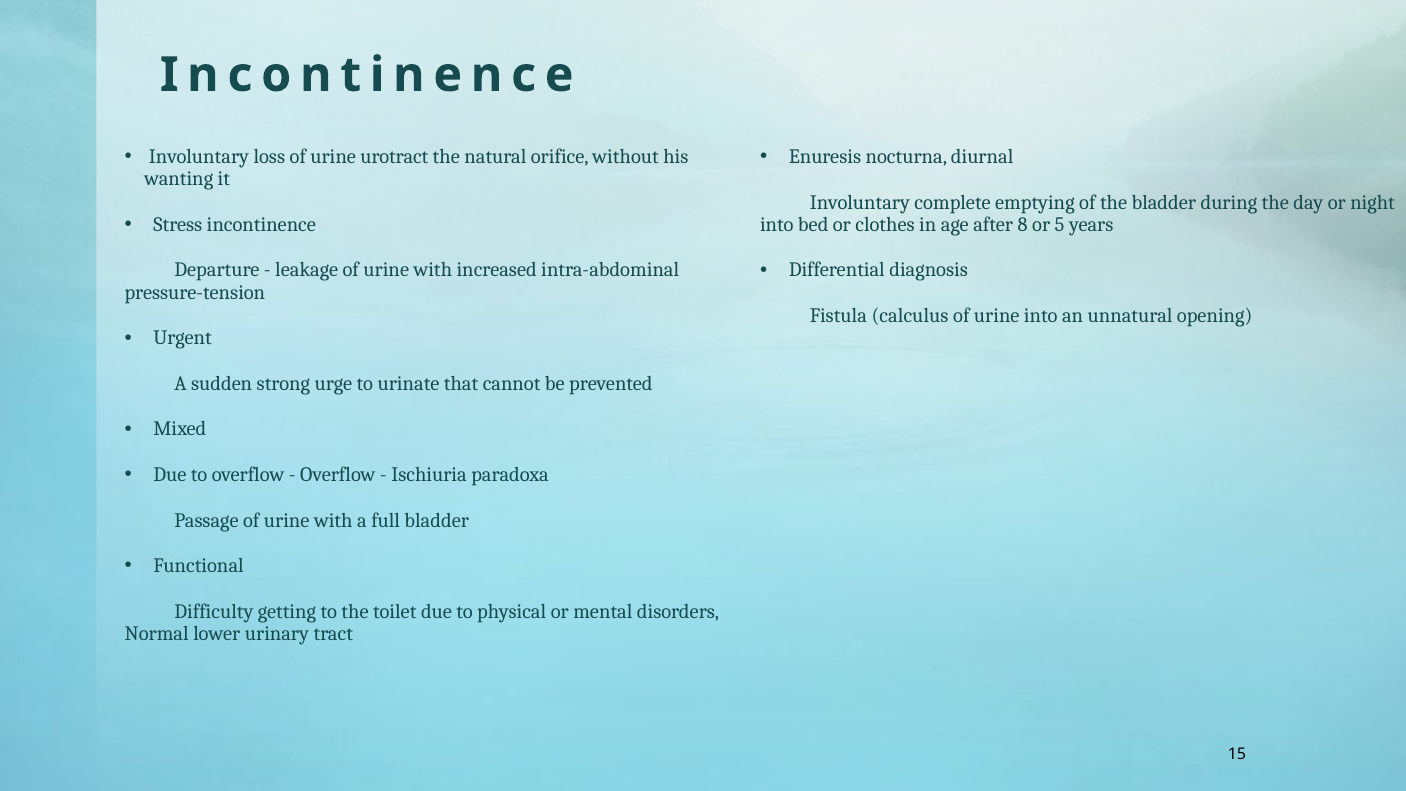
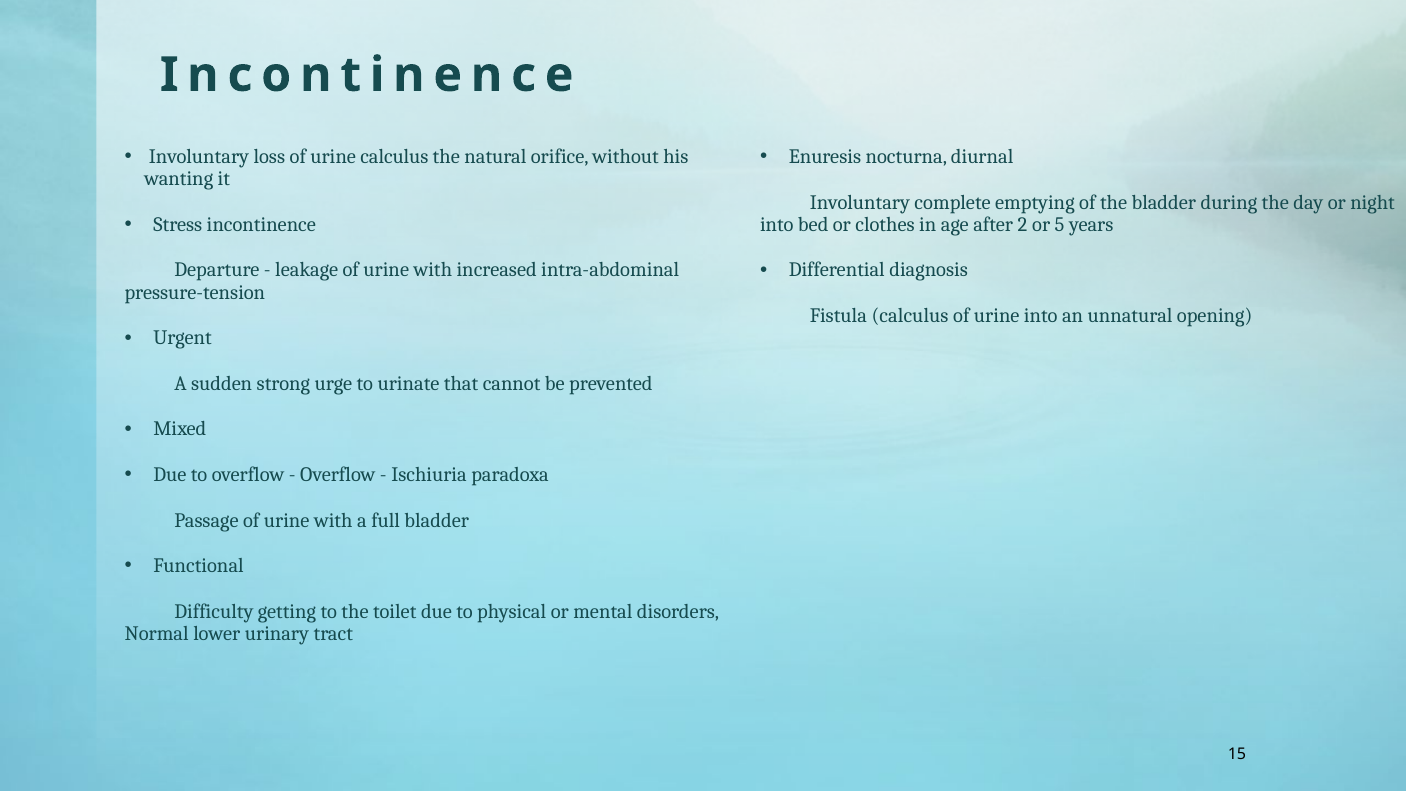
urine urotract: urotract -> calculus (394, 157)
8: 8 -> 2 (1023, 225)
